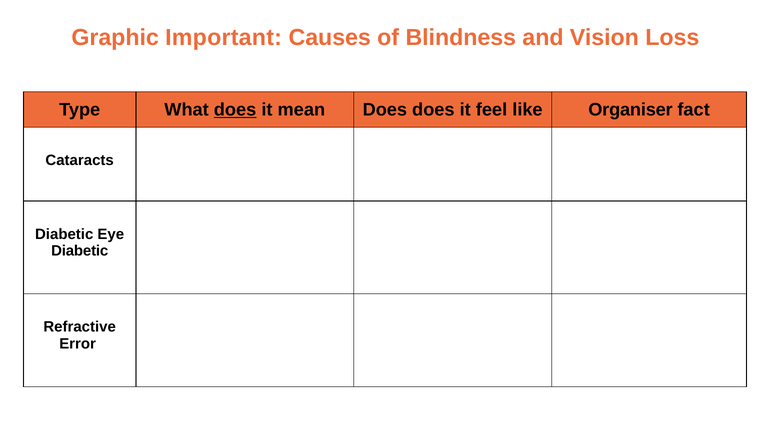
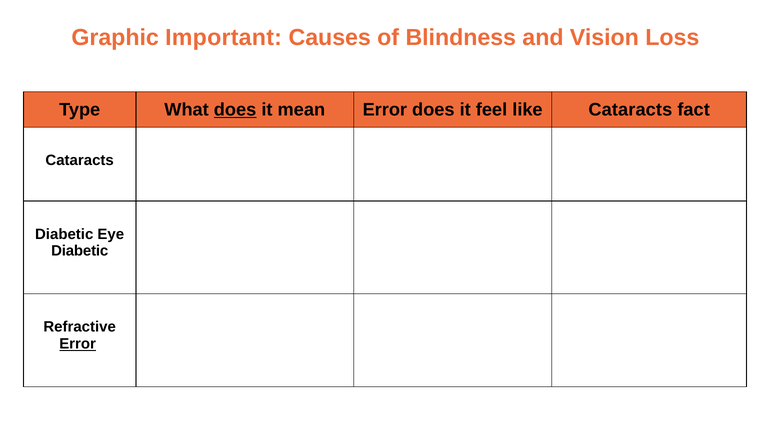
mean Does: Does -> Error (385, 110)
like Organiser: Organiser -> Cataracts (630, 110)
Error underline: none -> present (78, 344)
